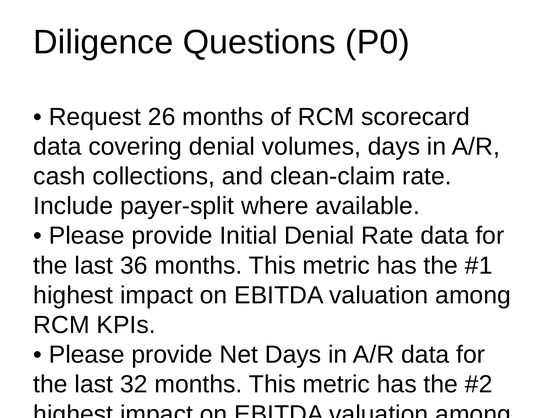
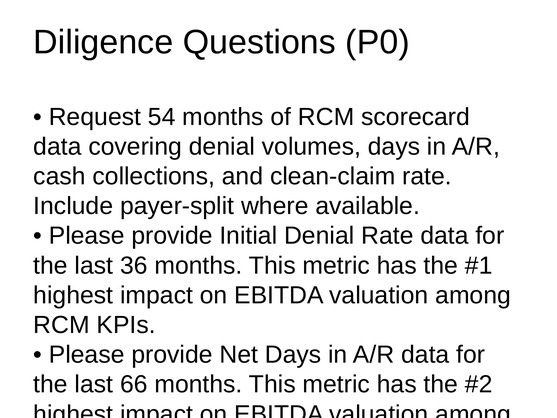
26: 26 -> 54 (162, 117)
32: 32 -> 66 (134, 384)
